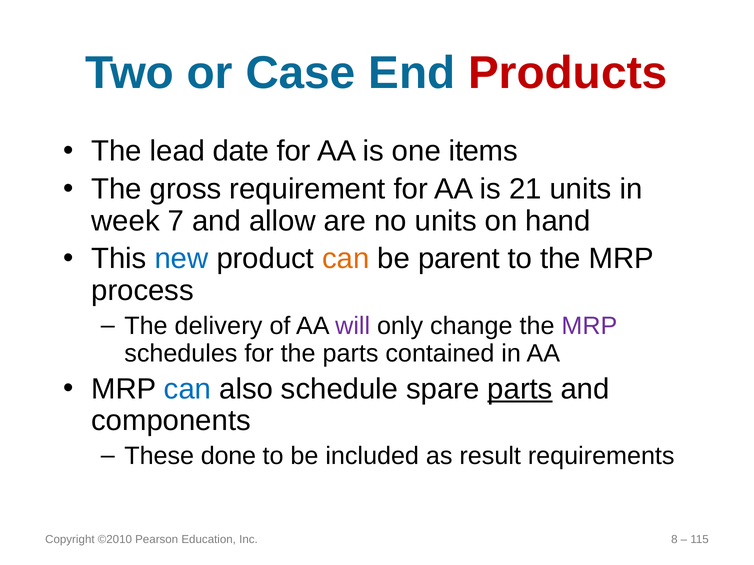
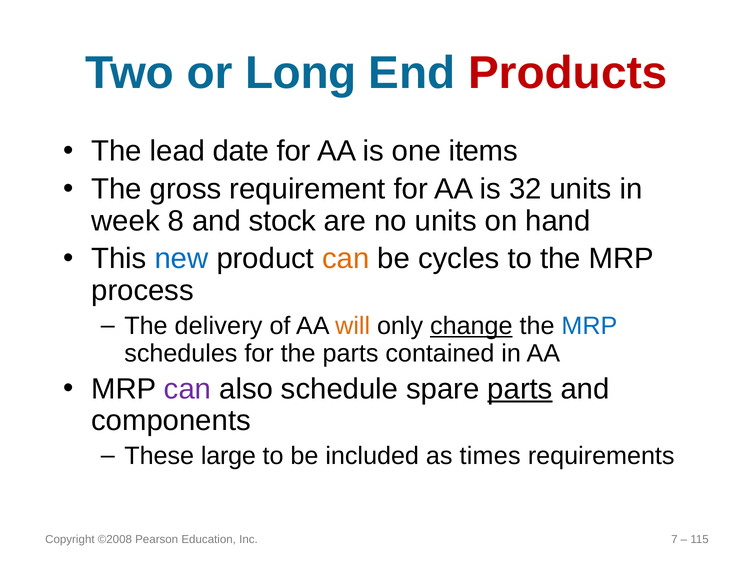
Case: Case -> Long (301, 73)
21: 21 -> 32 (525, 189)
7: 7 -> 8 (176, 221)
allow: allow -> stock (283, 221)
parent: parent -> cycles (459, 259)
will colour: purple -> orange (353, 326)
change underline: none -> present (471, 326)
MRP colour: purple -> blue (589, 326)
can colour: blue -> purple (188, 389)
done: done -> large (228, 457)
result: result -> times (490, 457)
©2010: ©2010 -> ©2008 (115, 540)
8: 8 -> 7 (674, 540)
